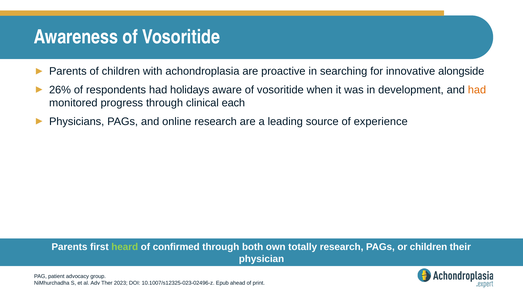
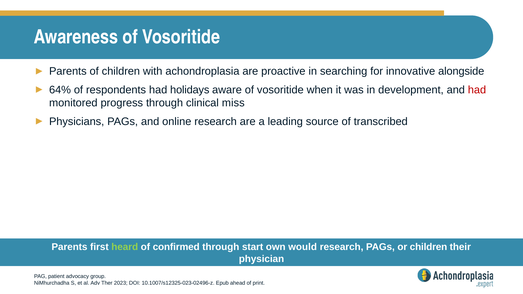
26%: 26% -> 64% (60, 90)
had colour: orange -> red (477, 90)
each: each -> miss (233, 103)
experience: experience -> transcribed (381, 122)
both: both -> start (253, 247)
totally: totally -> would (303, 247)
